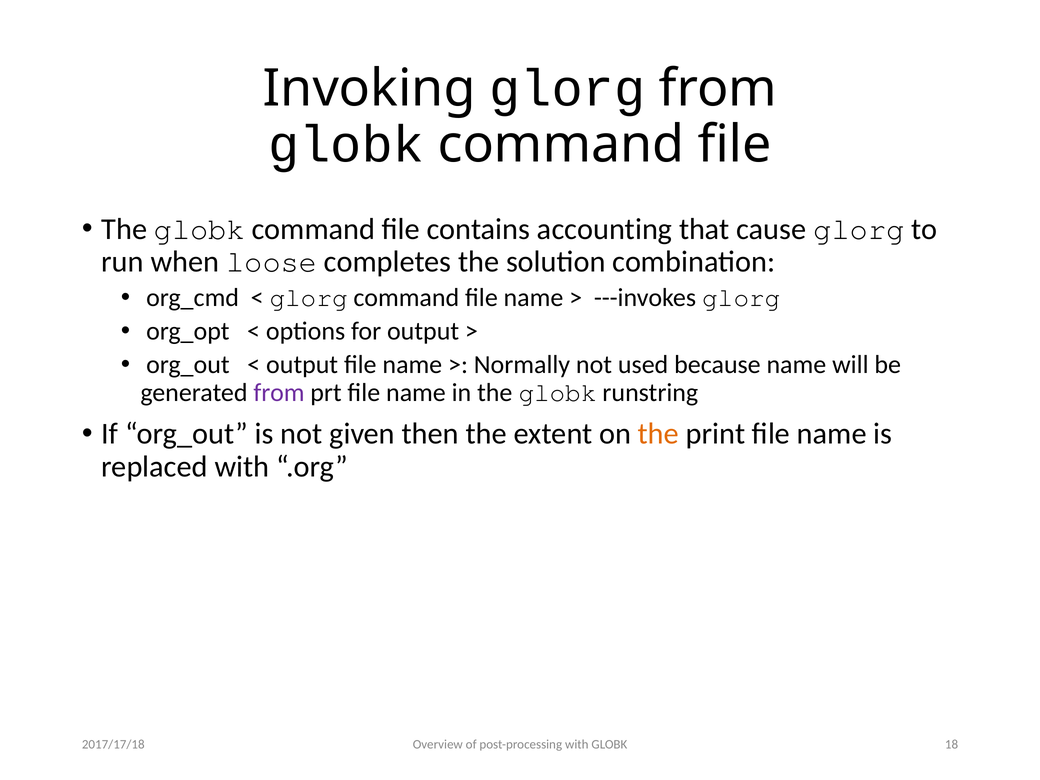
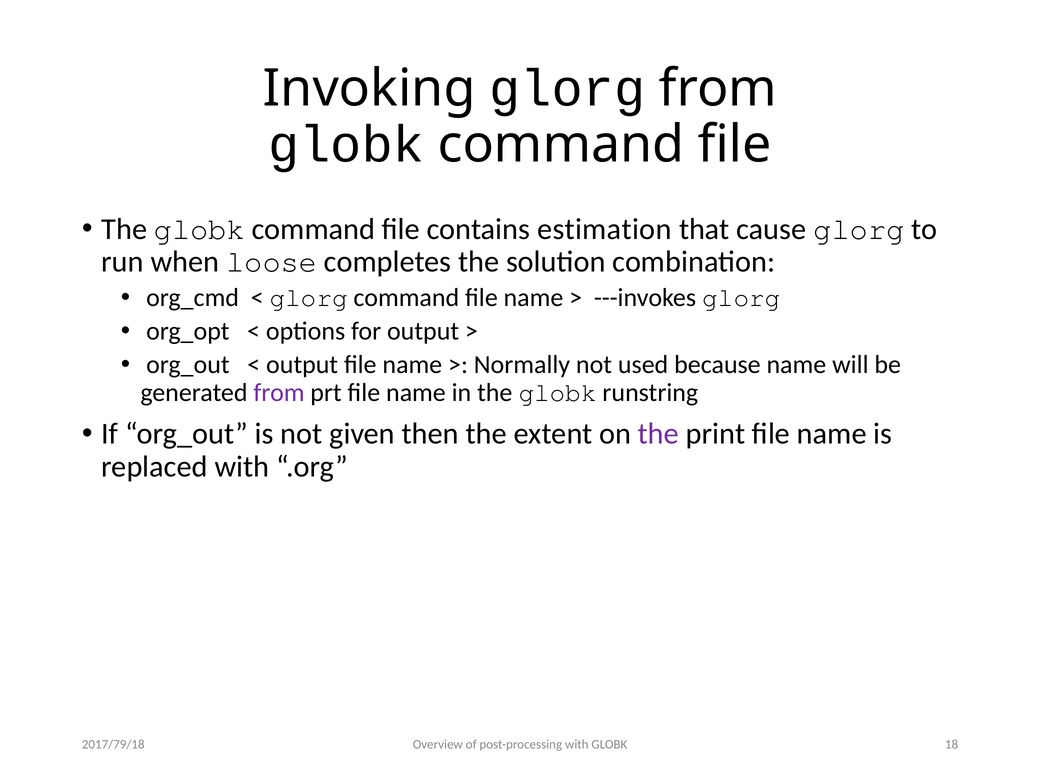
accounting: accounting -> estimation (604, 229)
the colour: orange -> purple (658, 434)
2017/17/18: 2017/17/18 -> 2017/79/18 (113, 745)
